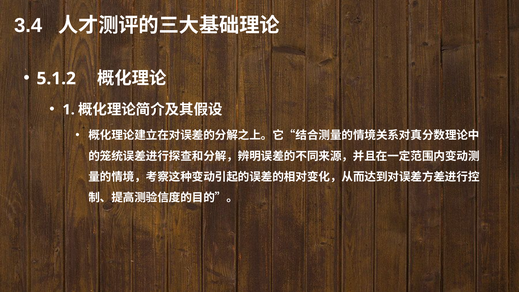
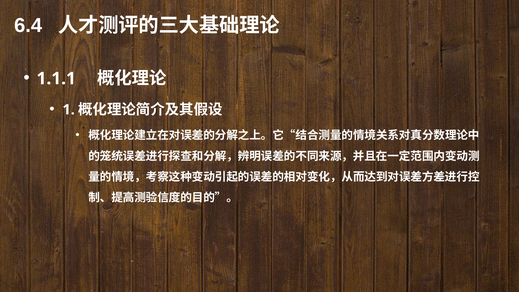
3.4: 3.4 -> 6.4 (28, 26)
5.1.2: 5.1.2 -> 1.1.1 (56, 79)
